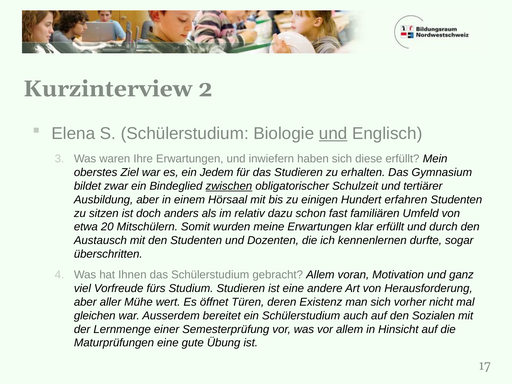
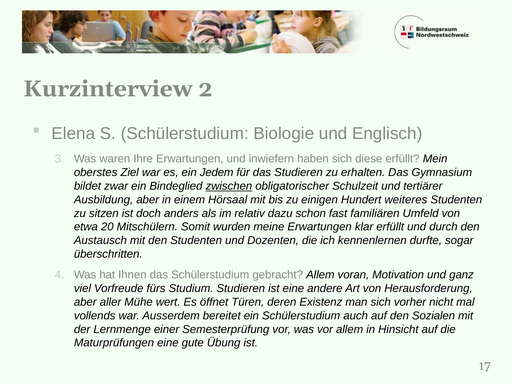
und underline: present -> none (333, 133)
erfahren: erfahren -> weiteres (406, 200)
gleichen: gleichen -> vollends (95, 316)
